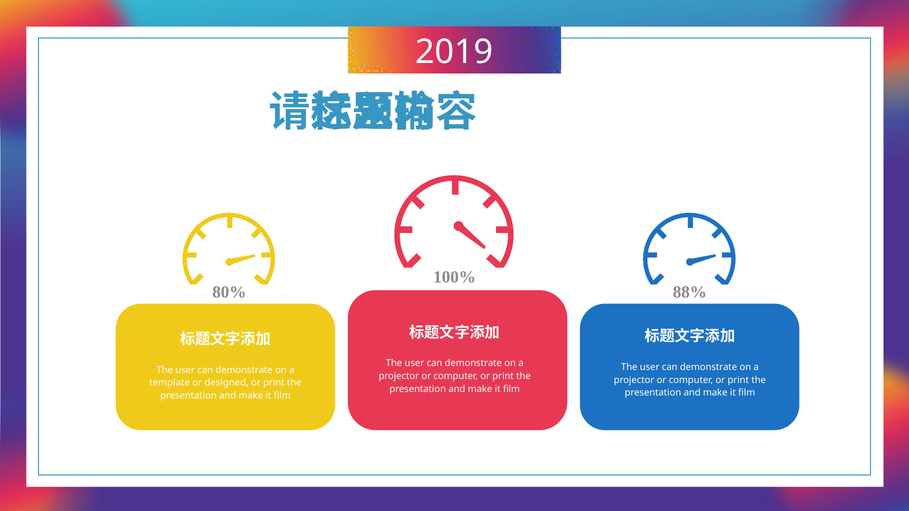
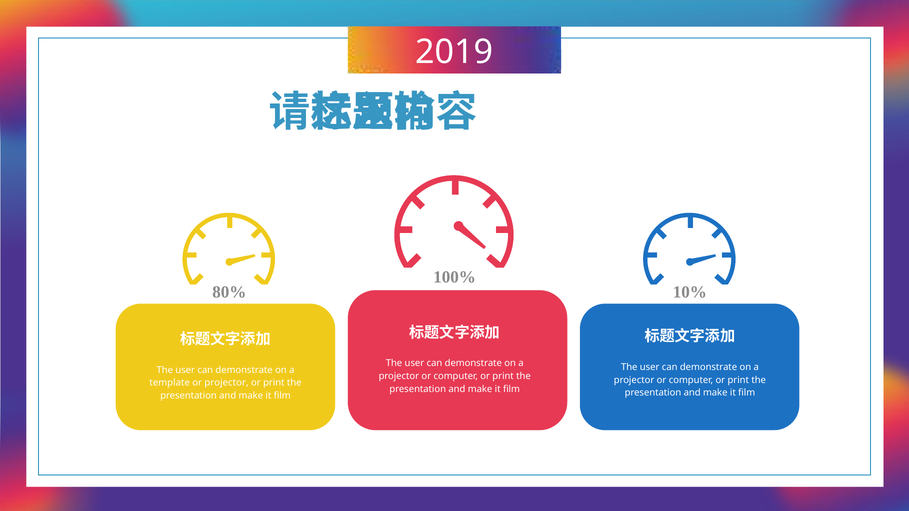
88%: 88% -> 10% (690, 292)
or designed: designed -> projector (226, 383)
